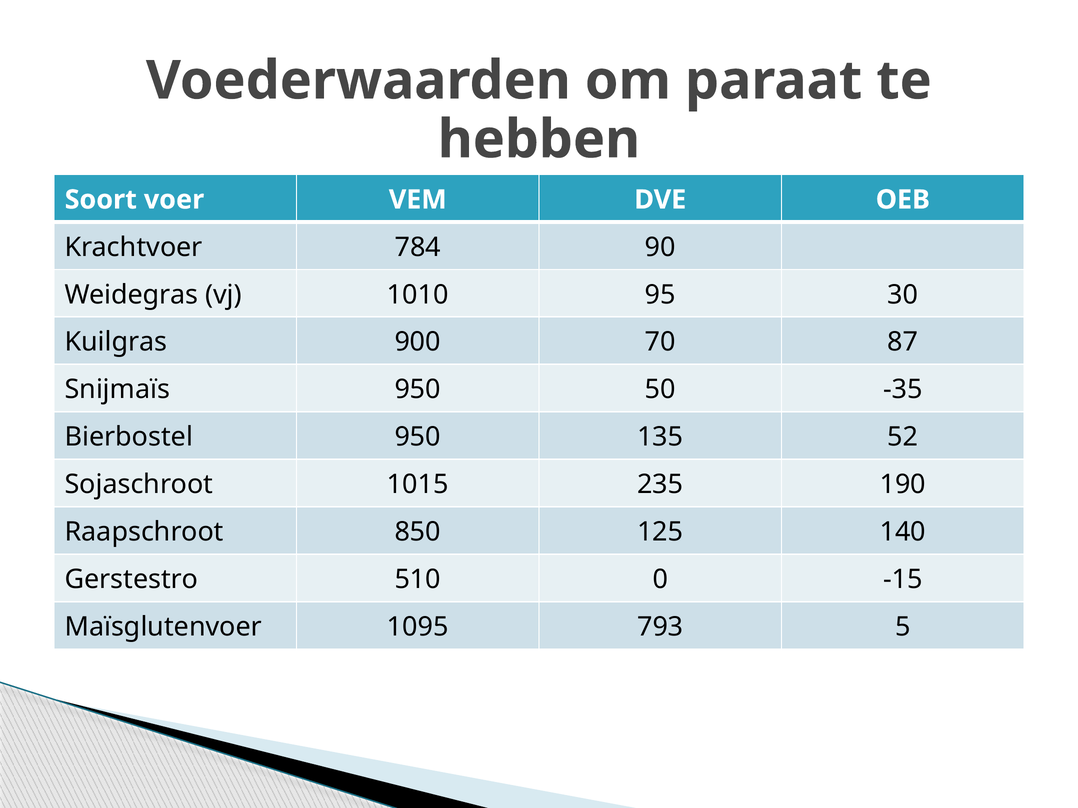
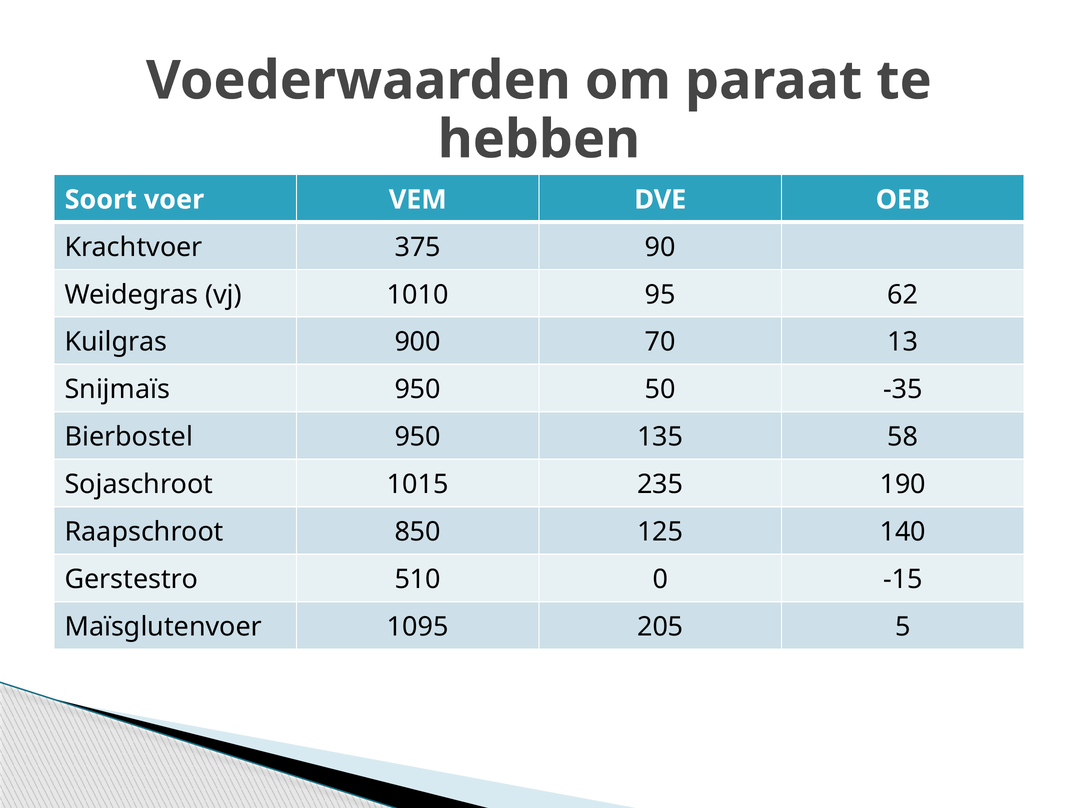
784: 784 -> 375 (418, 247)
30: 30 -> 62 (903, 295)
87: 87 -> 13 (903, 342)
52: 52 -> 58 (903, 437)
793: 793 -> 205 (660, 627)
